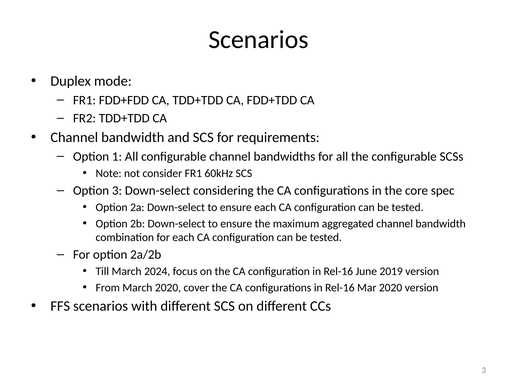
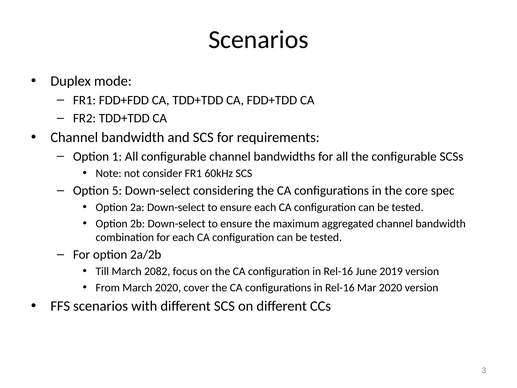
Option 3: 3 -> 5 (117, 190)
2024: 2024 -> 2082 (157, 271)
